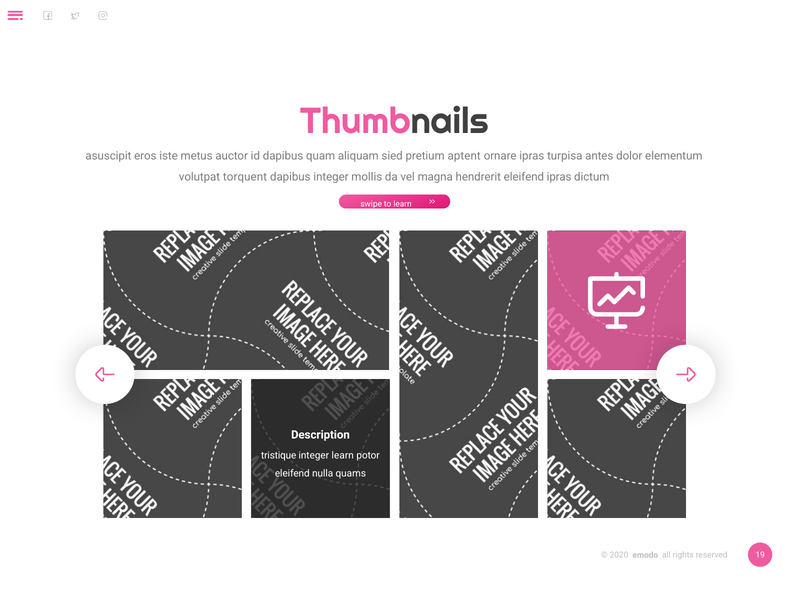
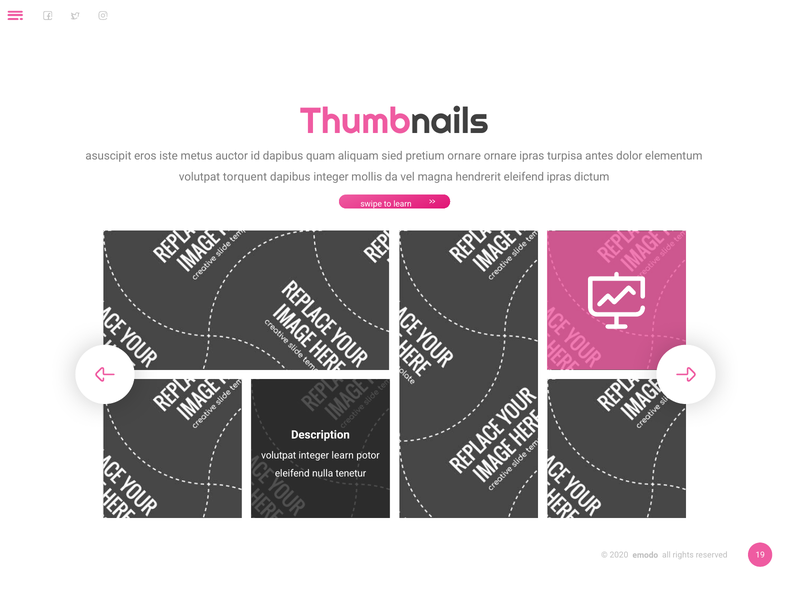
pretium aptent: aptent -> ornare (464, 156)
tristique: tristique -> volutpat (279, 455)
quams: quams -> tenetur (351, 473)
